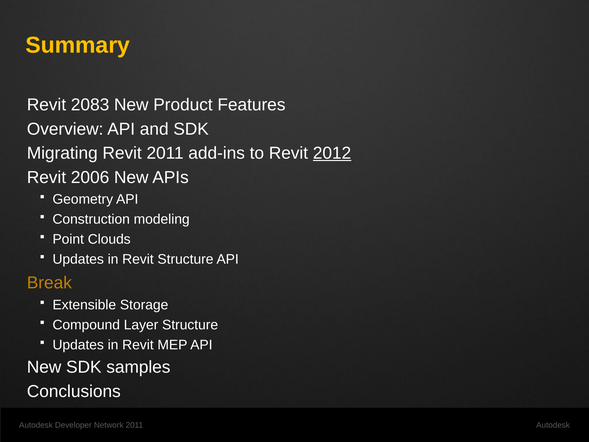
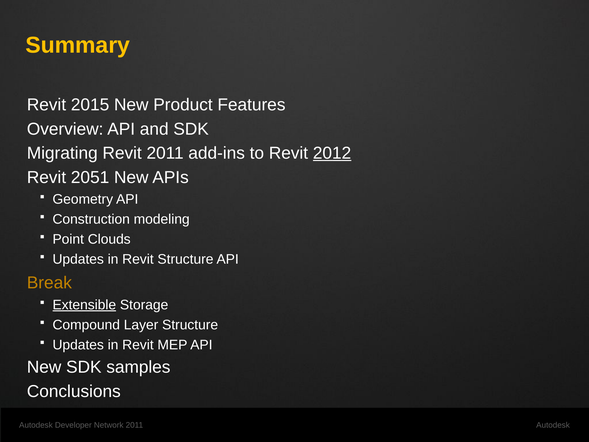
2083: 2083 -> 2015 (90, 105)
2006: 2006 -> 2051 (90, 177)
Extensible underline: none -> present (84, 305)
